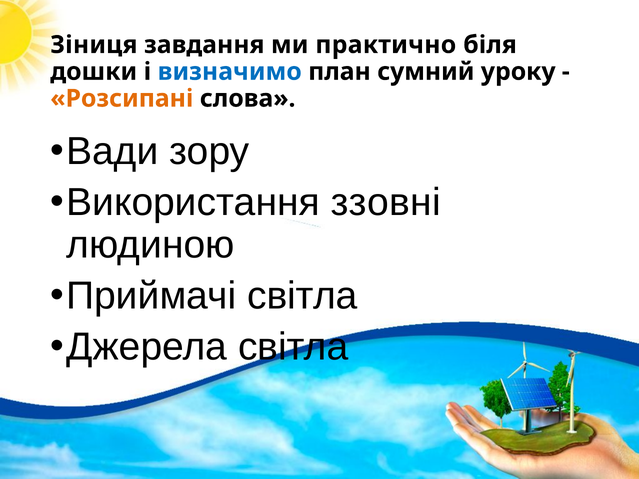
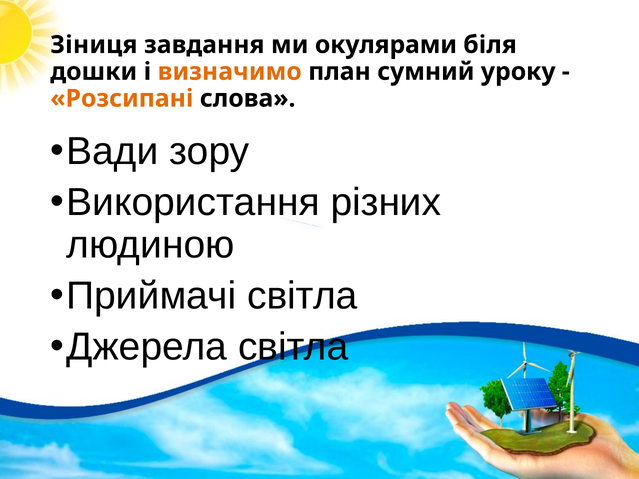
практично: практично -> окулярами (386, 45)
визначимо colour: blue -> orange (230, 72)
ззовні: ззовні -> різних (386, 203)
